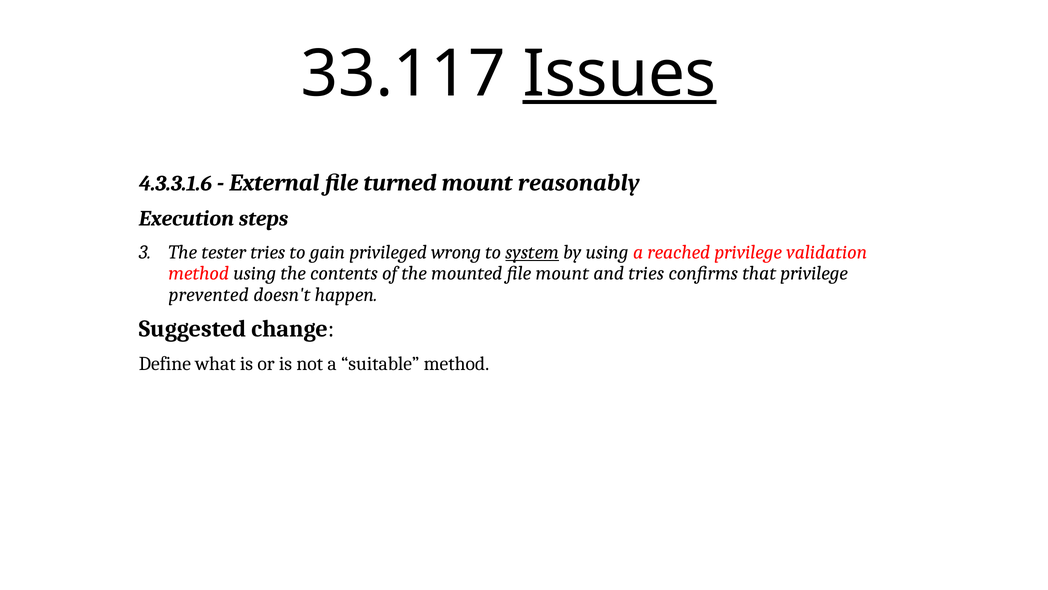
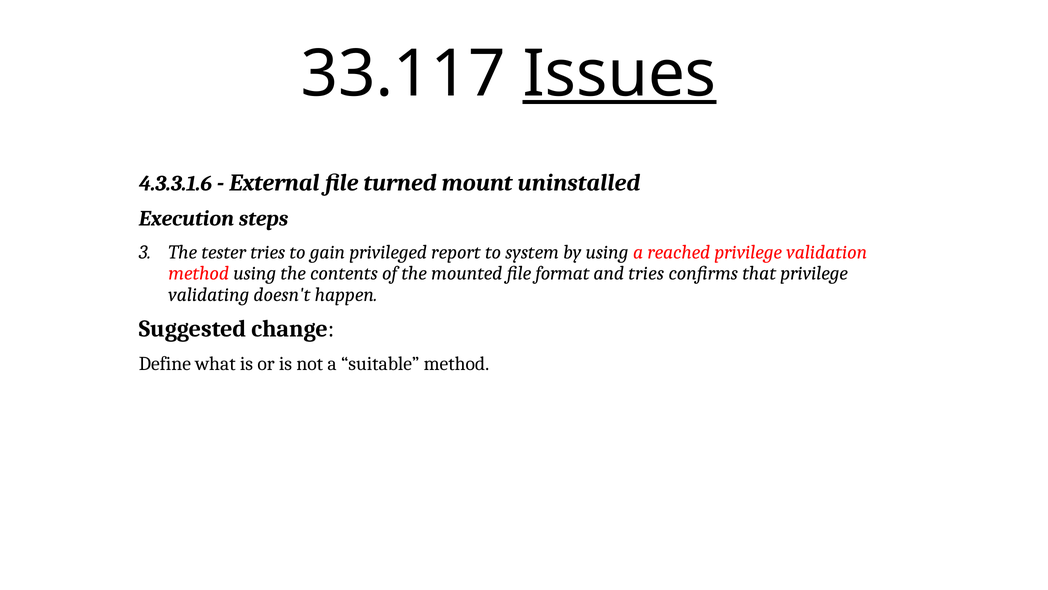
reasonably: reasonably -> uninstalled (579, 183)
wrong: wrong -> report (456, 252)
system underline: present -> none (532, 252)
file mount: mount -> format (562, 273)
prevented: prevented -> validating (209, 294)
